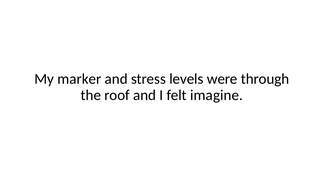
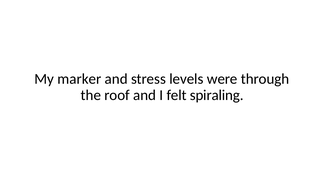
imagine: imagine -> spiraling (217, 95)
